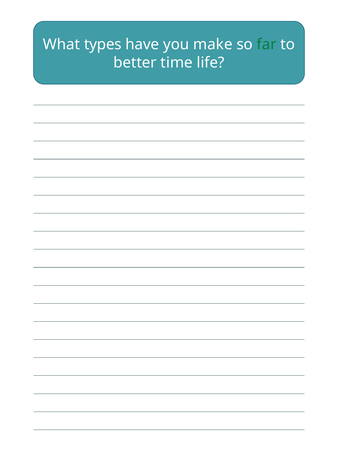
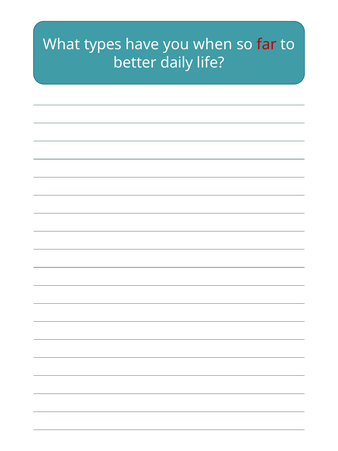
make: make -> when (213, 44)
far colour: green -> red (267, 44)
time: time -> daily (177, 62)
